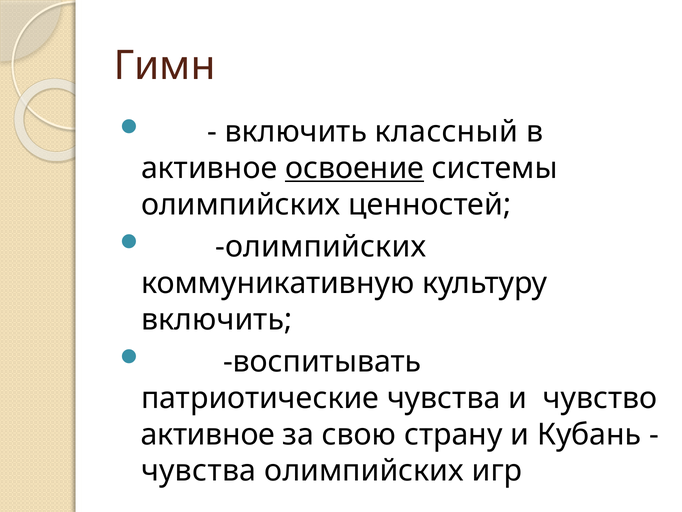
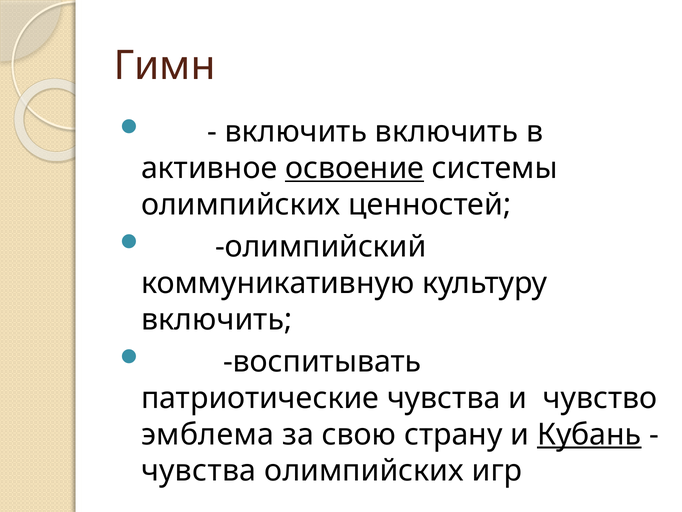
включить классный: классный -> включить (447, 132)
олимпийских: олимпийских -> олимпийский (321, 246)
активное: активное -> эмблема (208, 434)
Кубань underline: none -> present (589, 434)
